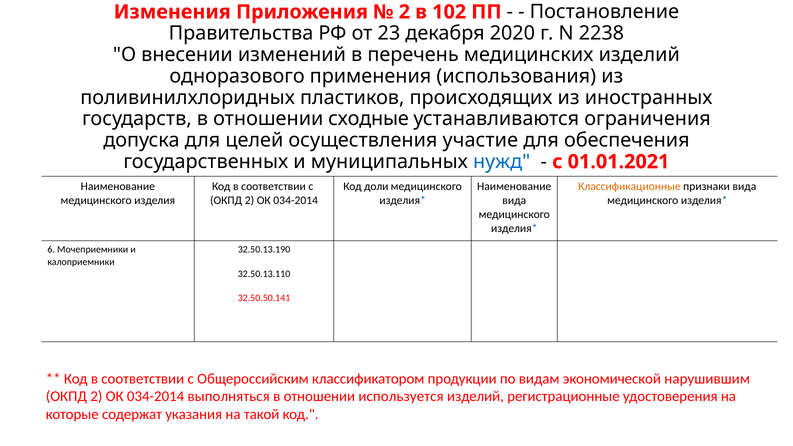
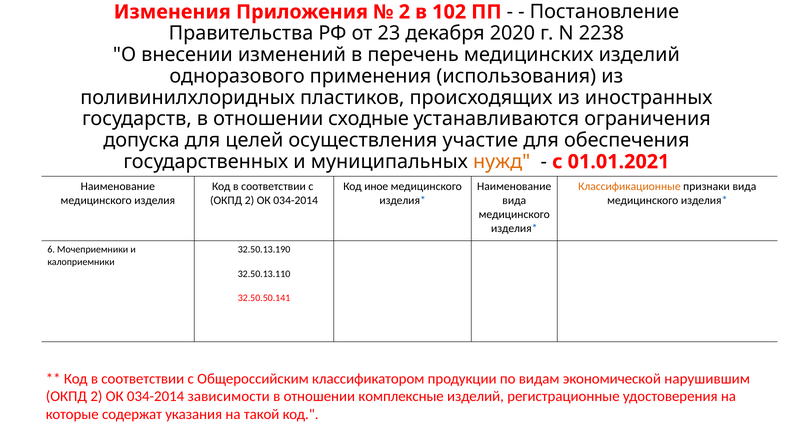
нужд colour: blue -> orange (502, 162)
доли: доли -> иное (376, 186)
выполняться: выполняться -> зависимости (229, 396)
используется: используется -> комплексные (401, 396)
